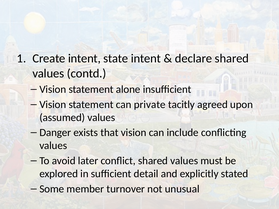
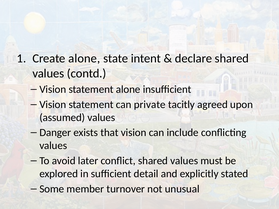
Create intent: intent -> alone (84, 59)
